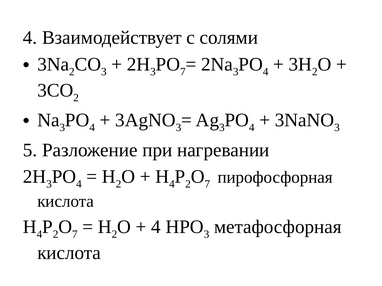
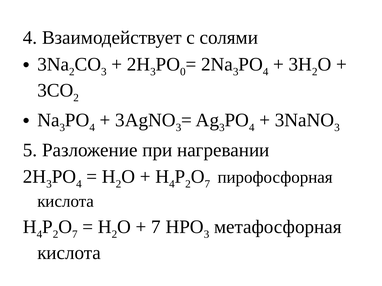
7: 7 -> 0 (183, 72)
4: 4 -> 7 (156, 227)
